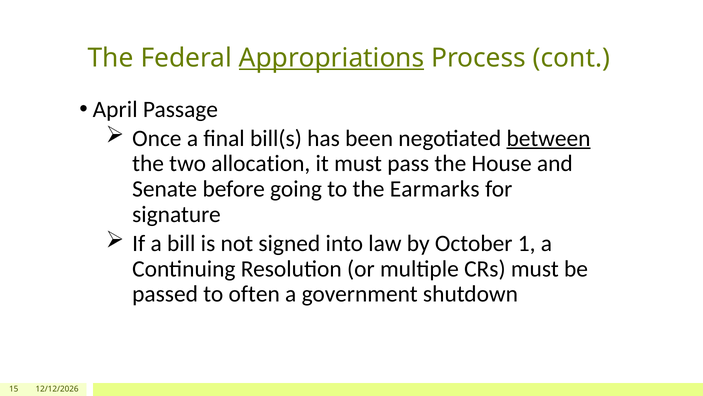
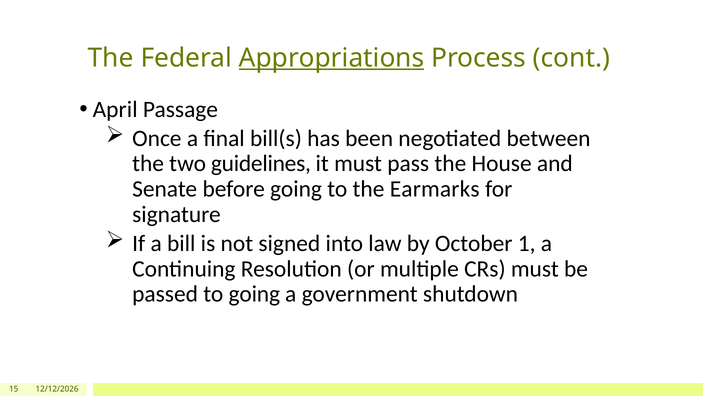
between underline: present -> none (549, 138)
allocation: allocation -> guidelines (261, 163)
to often: often -> going (254, 294)
